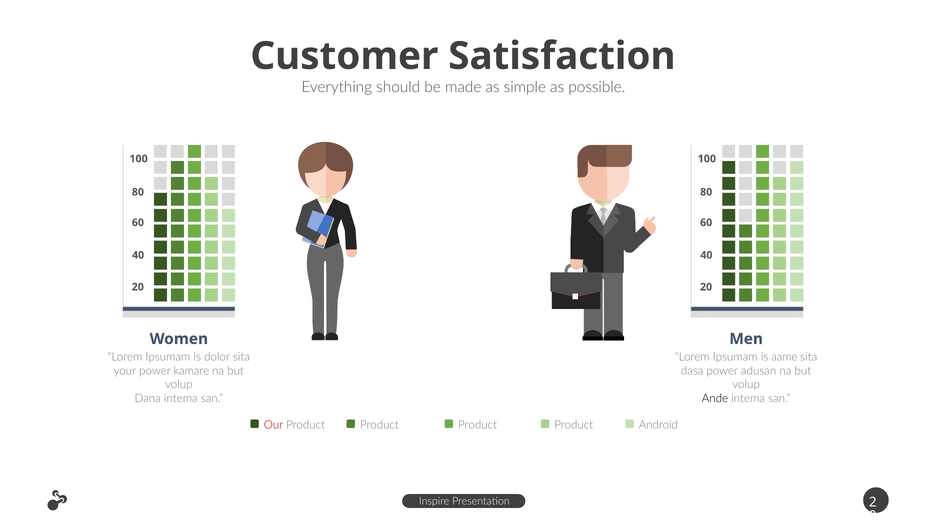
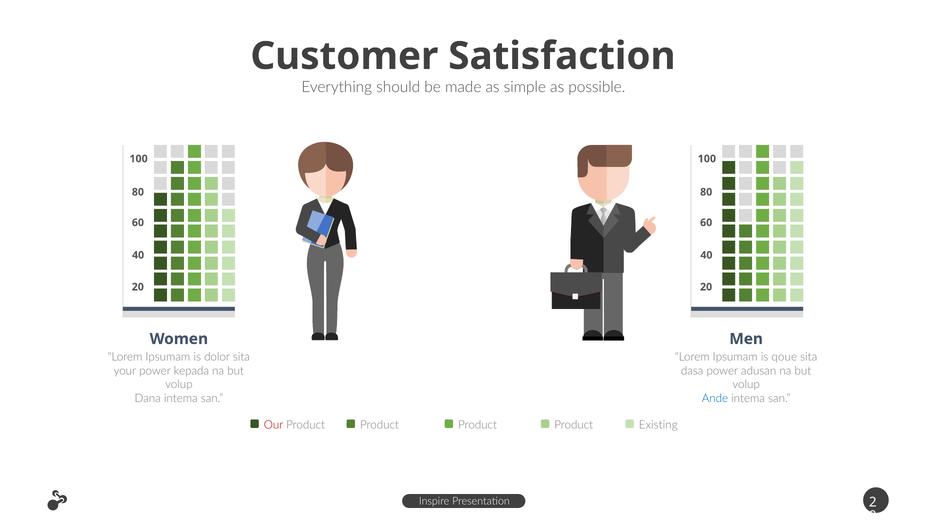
aame: aame -> qoue (784, 356)
kamare: kamare -> kepada (191, 370)
Ande colour: black -> blue (715, 398)
Android: Android -> Existing (658, 424)
